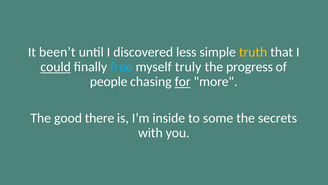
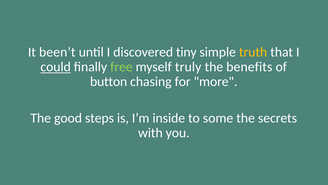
less: less -> tiny (186, 52)
free colour: light blue -> light green (121, 67)
progress: progress -> benefits (249, 67)
people: people -> button (109, 81)
for underline: present -> none (183, 81)
there: there -> steps (100, 118)
